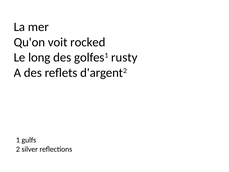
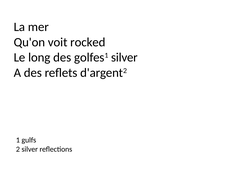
golfes1 rusty: rusty -> silver (124, 57)
